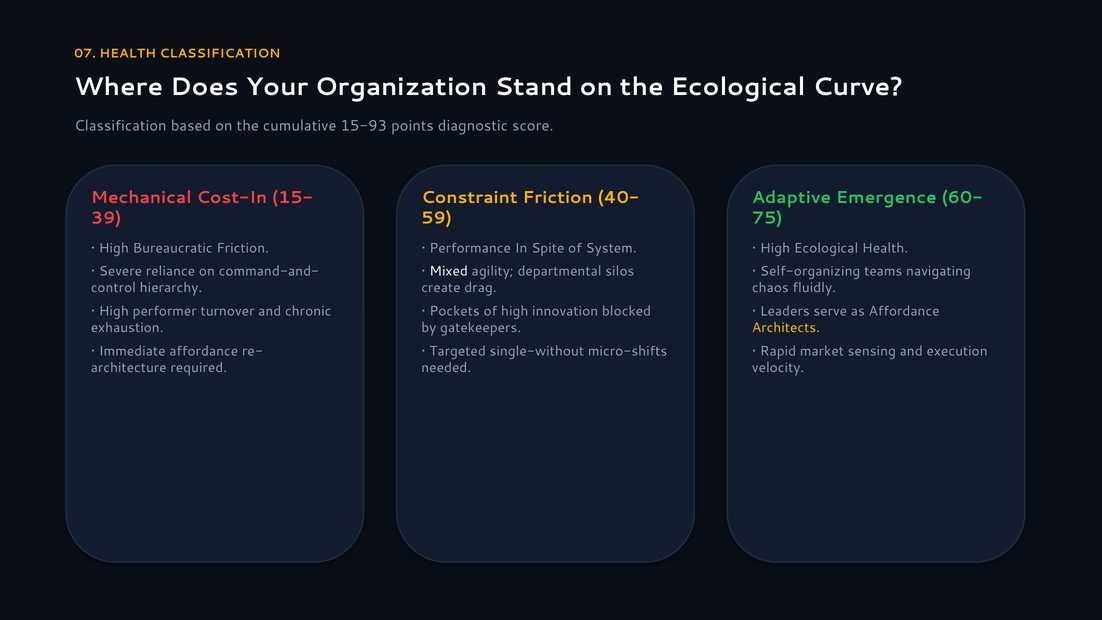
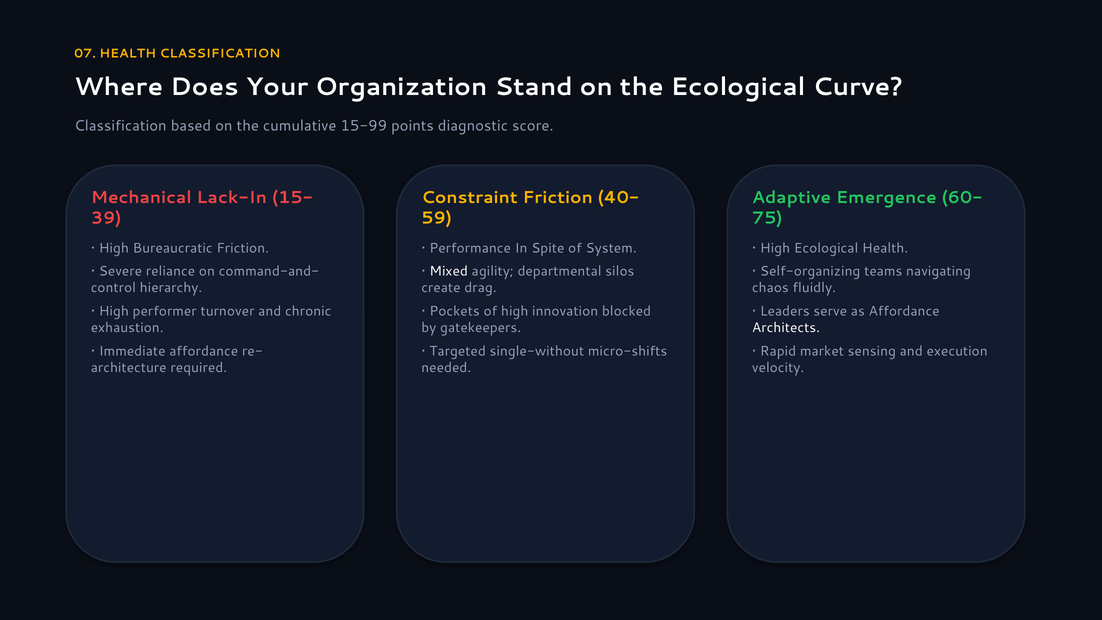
15-93: 15-93 -> 15-99 (364, 126)
Cost-In: Cost-In -> Lack-In (232, 197)
Architects colour: yellow -> white (786, 328)
